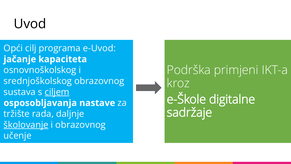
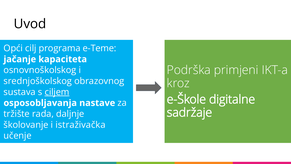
e-Uvod: e-Uvod -> e-Teme (100, 48)
školovanje underline: present -> none (26, 125)
i obrazovnog: obrazovnog -> istraživačka (80, 125)
